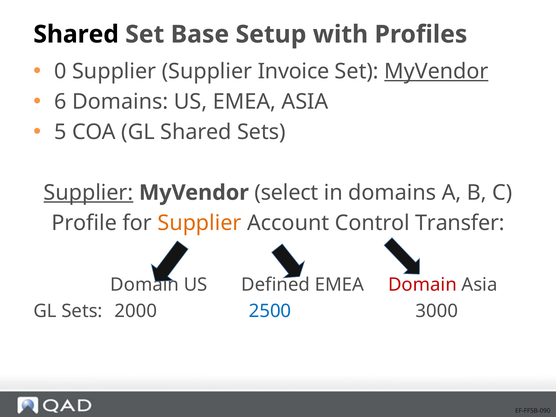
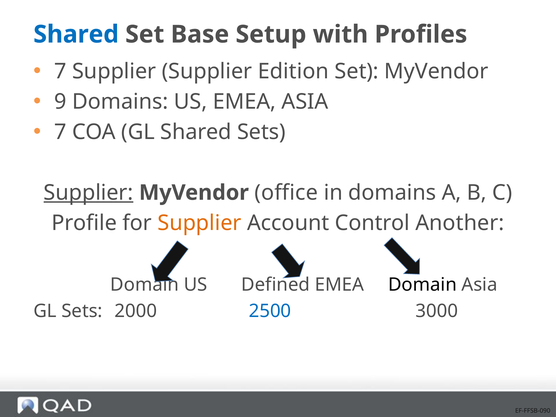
Shared colour: black -> blue (76, 34)
0: 0 -> 7 (60, 71)
Invoice: Invoice -> Edition (293, 71)
MyVendor underline: present -> none (436, 71)
6: 6 -> 9 (60, 102)
5: 5 -> 7 (60, 132)
select: select -> office (286, 193)
Transfer: Transfer -> Another (460, 223)
Domain colour: red -> black (422, 285)
